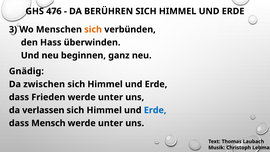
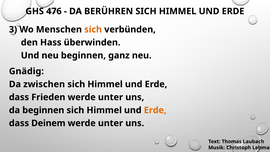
da verlassen: verlassen -> beginnen (43, 110)
Erde colour: blue -> orange (155, 110)
Mensch: Mensch -> Deinem (48, 123)
